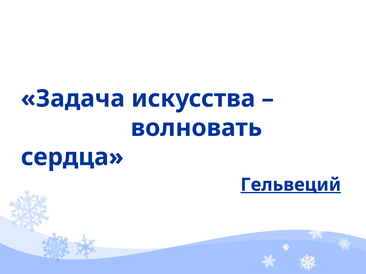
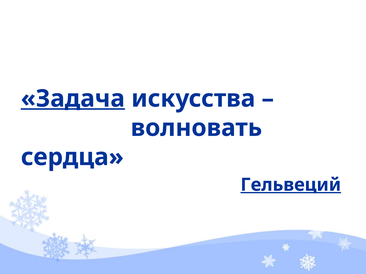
Задача underline: none -> present (73, 99)
